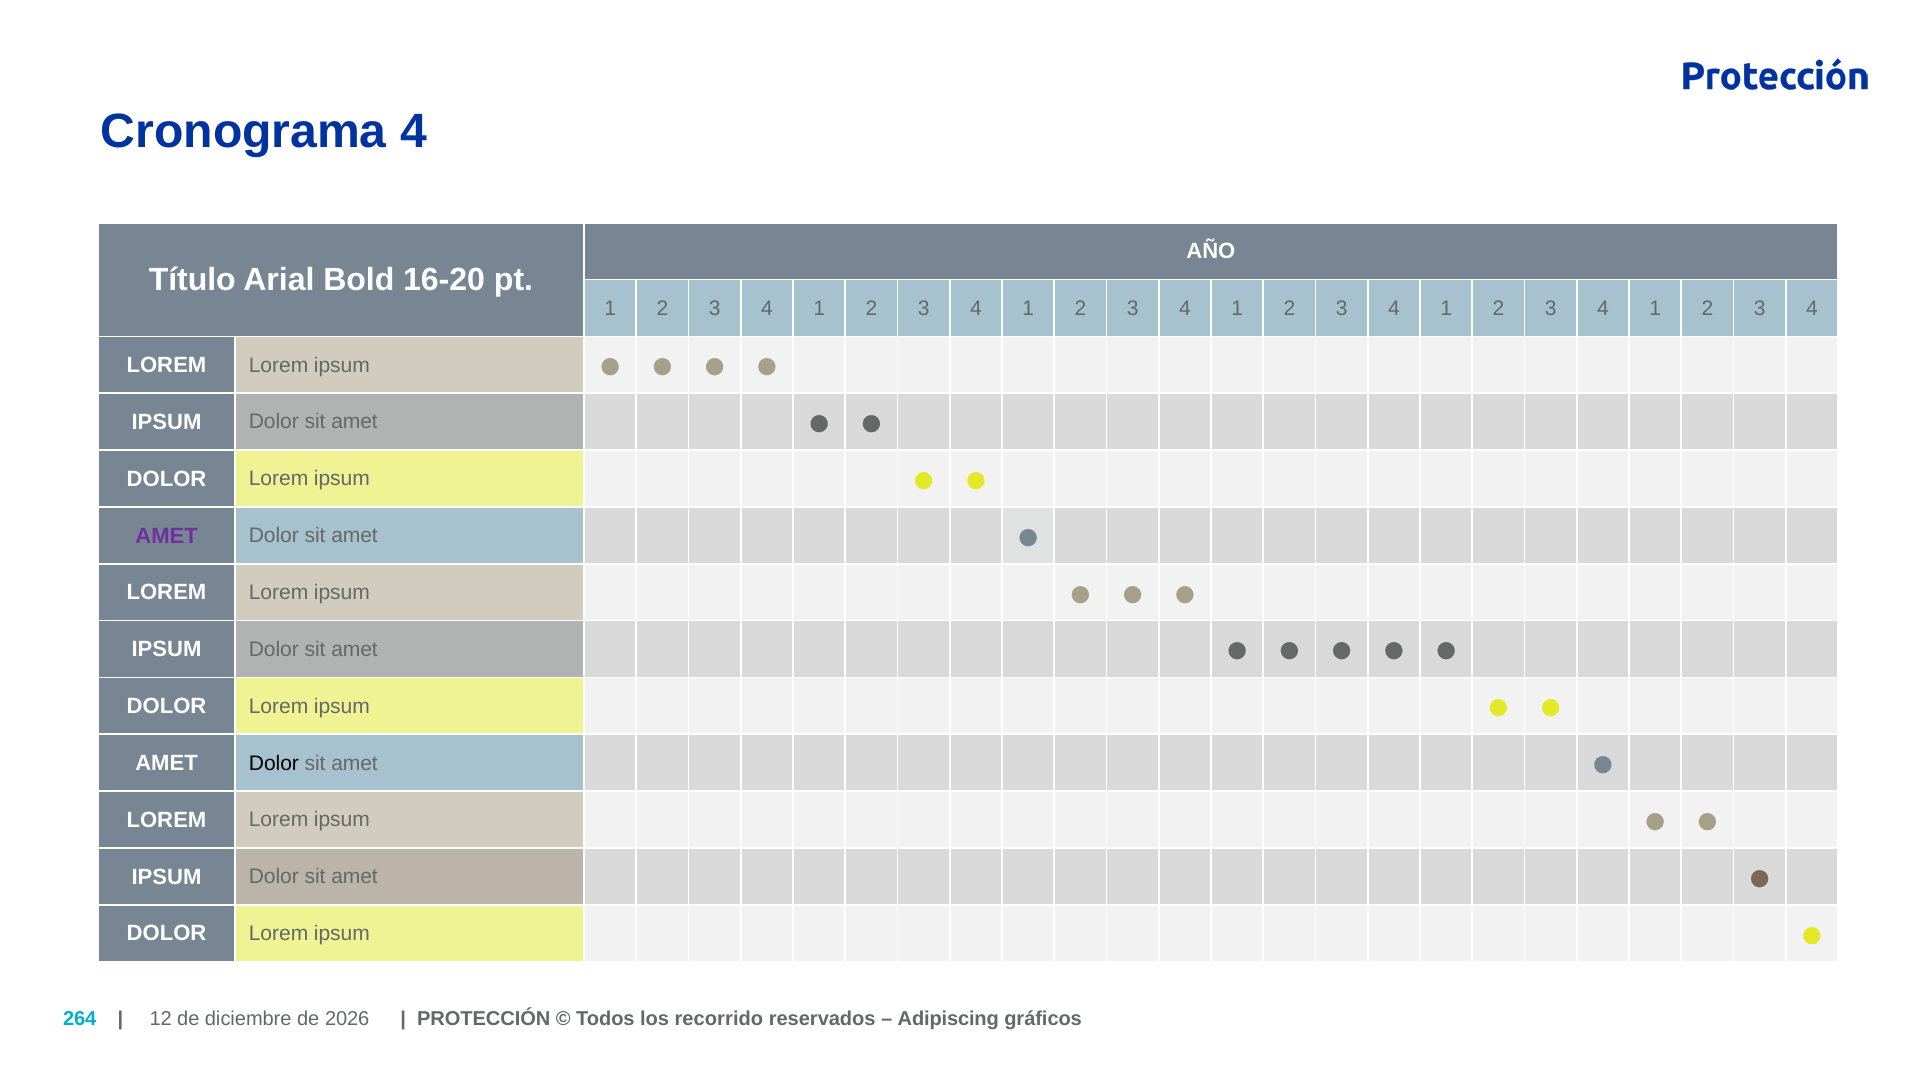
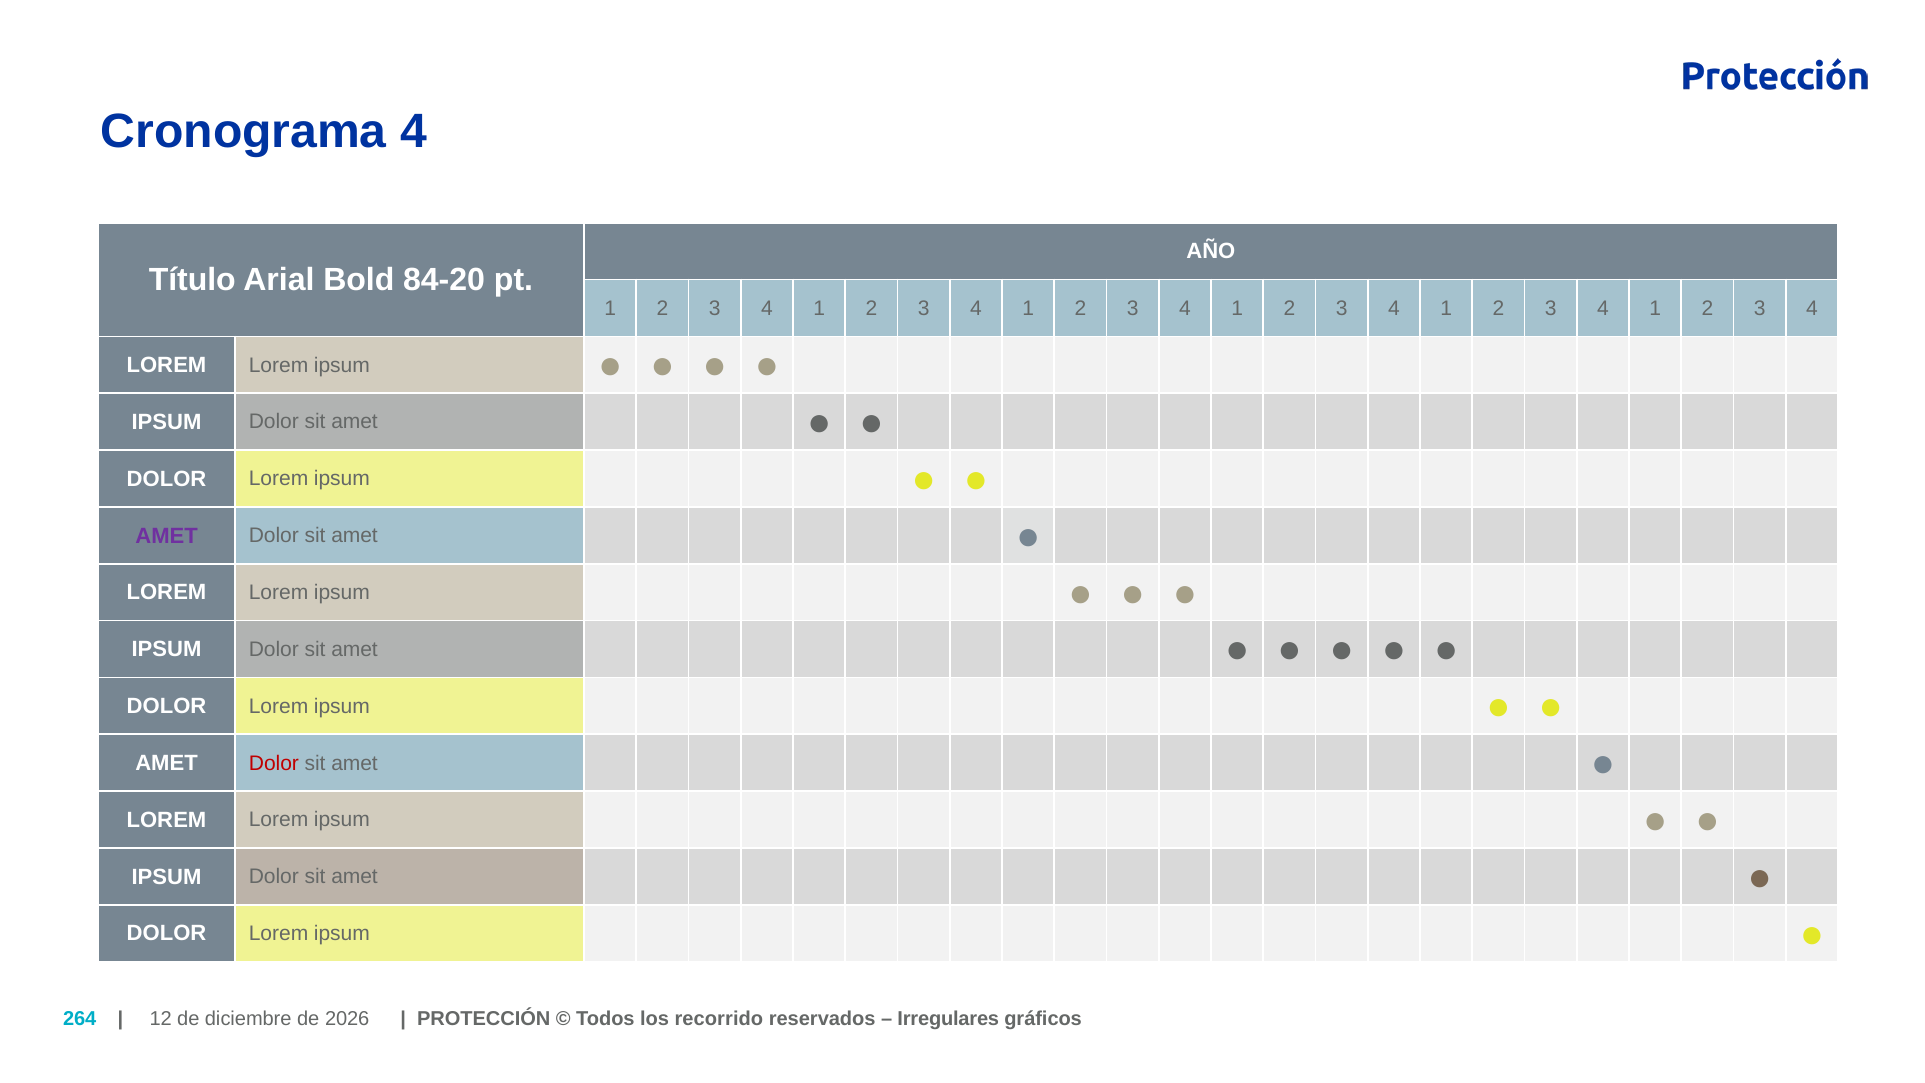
16-20: 16-20 -> 84-20 (444, 280)
Dolor colour: black -> red (274, 763)
Adipiscing: Adipiscing -> Irregulares (948, 1019)
